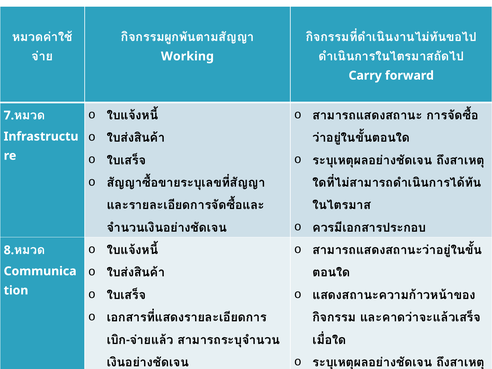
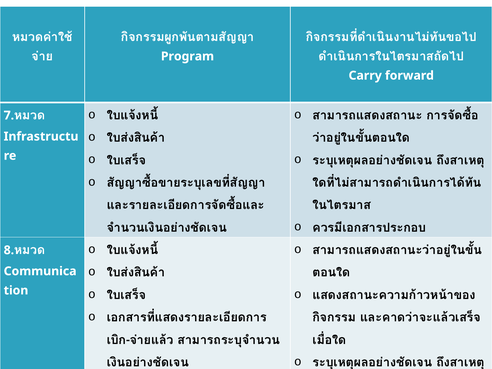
Working: Working -> Program (187, 56)
